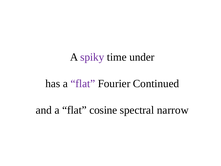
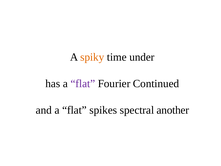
spiky colour: purple -> orange (92, 57)
cosine: cosine -> spikes (103, 110)
narrow: narrow -> another (173, 110)
